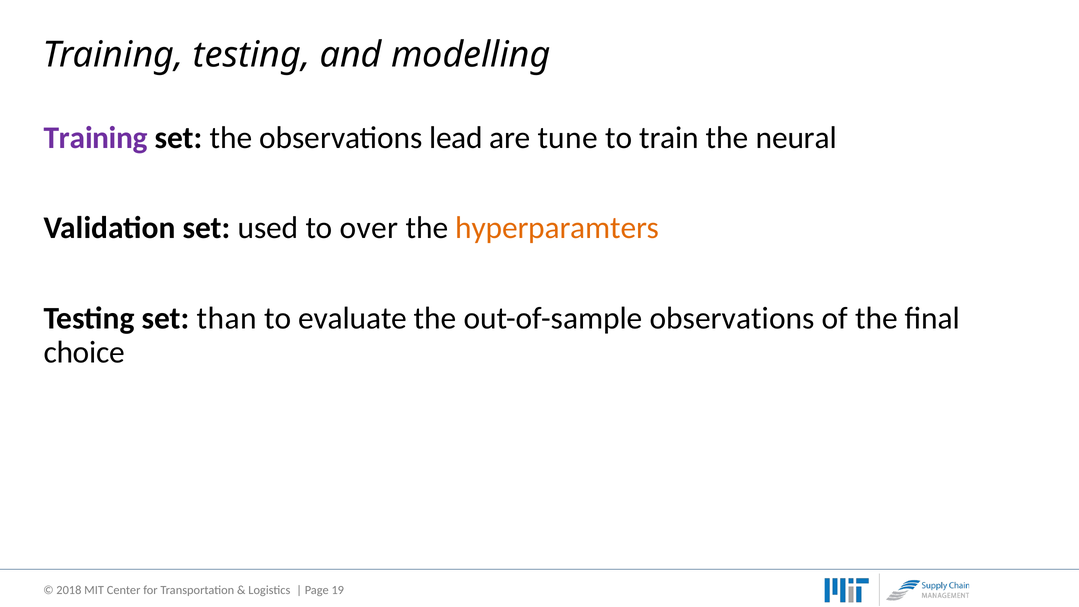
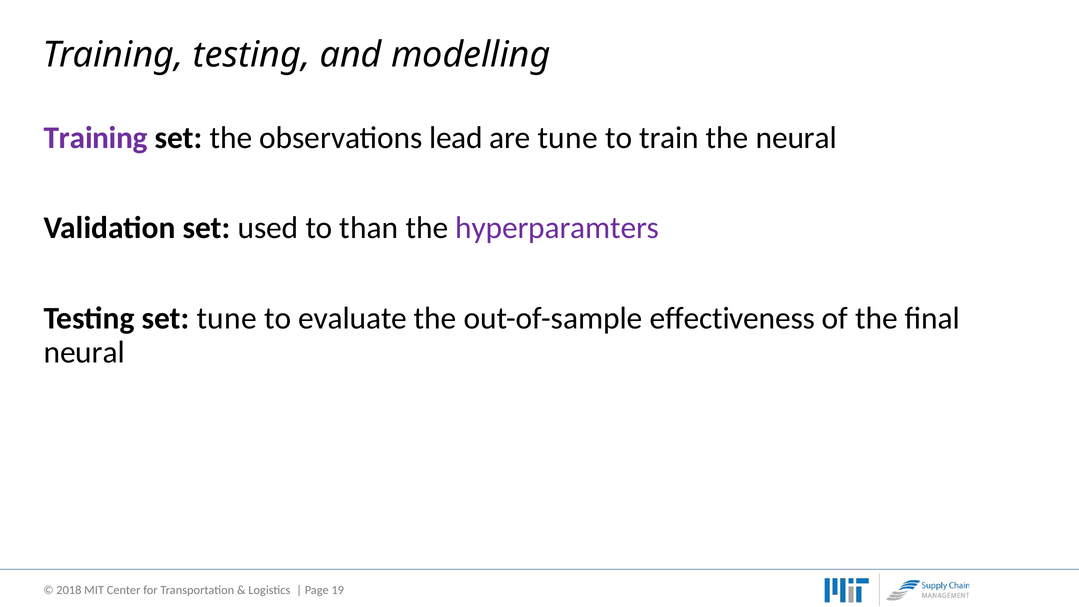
over: over -> than (369, 228)
hyperparamters colour: orange -> purple (557, 228)
set than: than -> tune (227, 319)
out-of-sample observations: observations -> effectiveness (732, 319)
choice: choice -> neural (84, 353)
